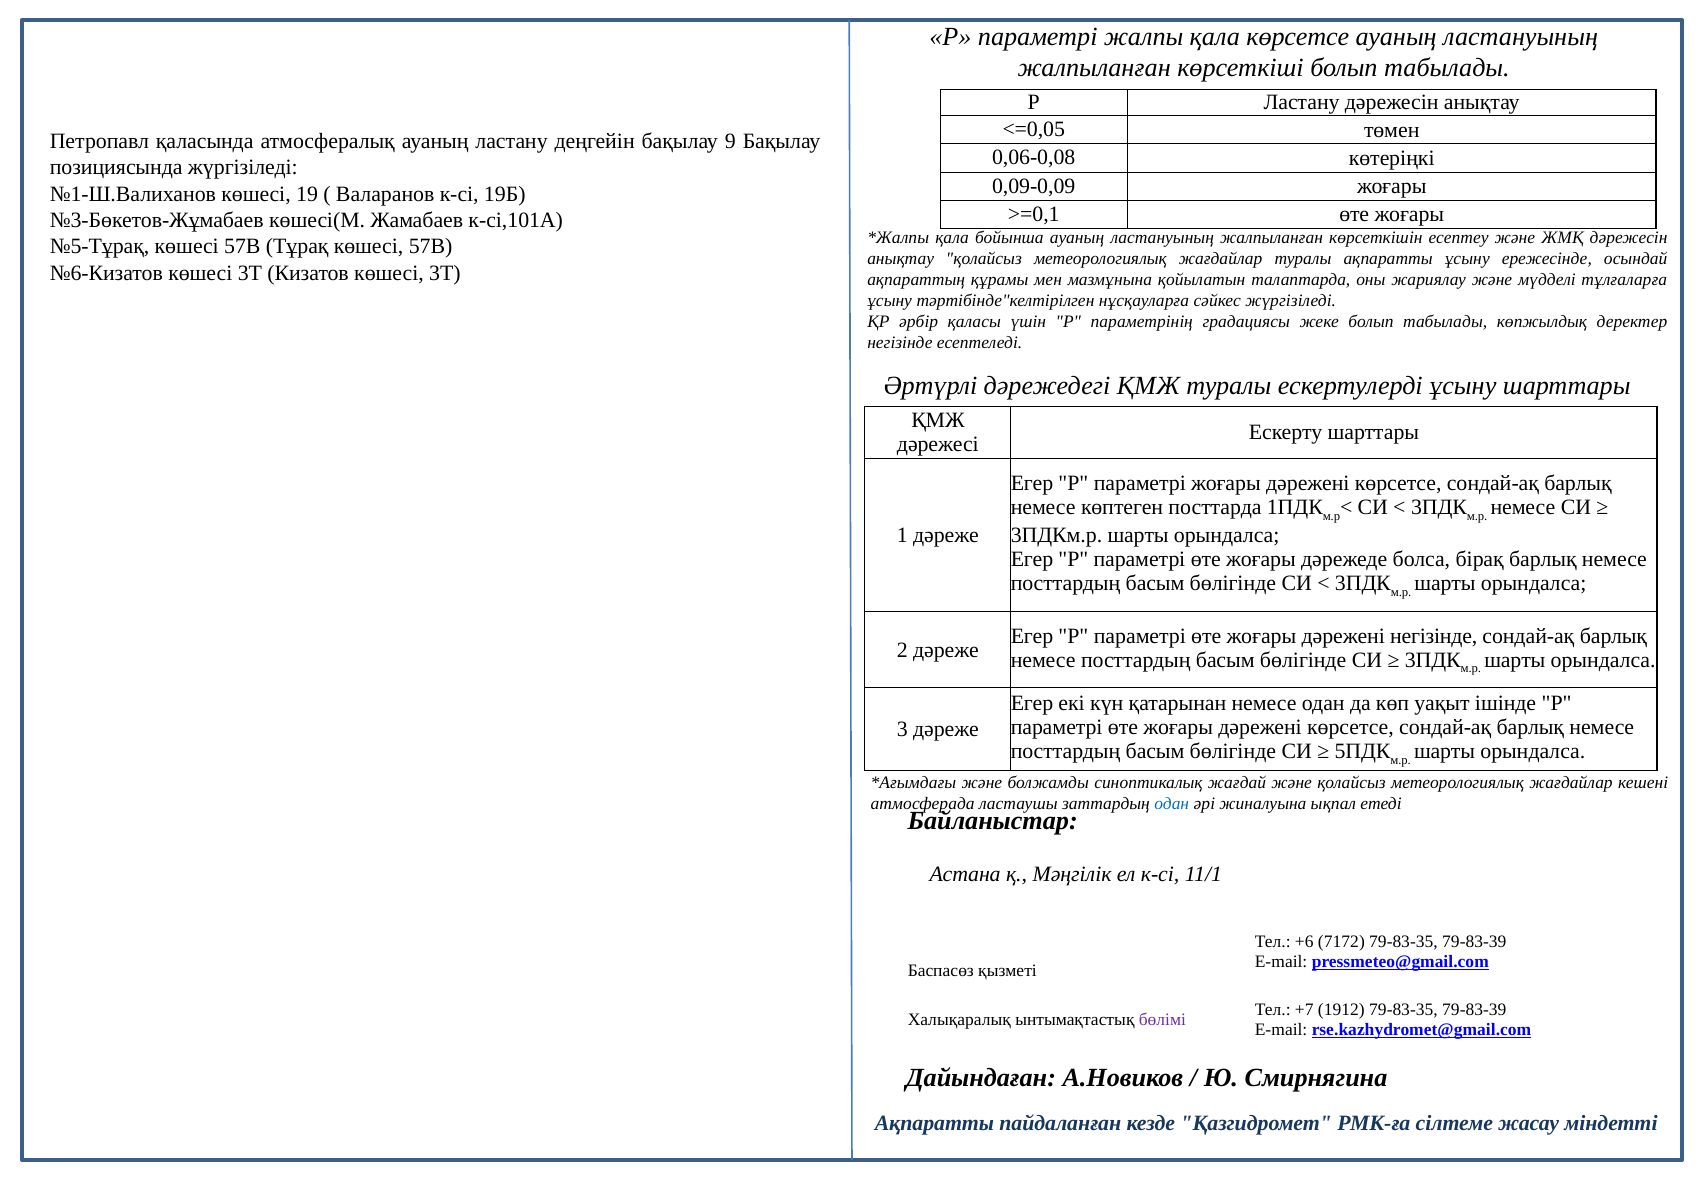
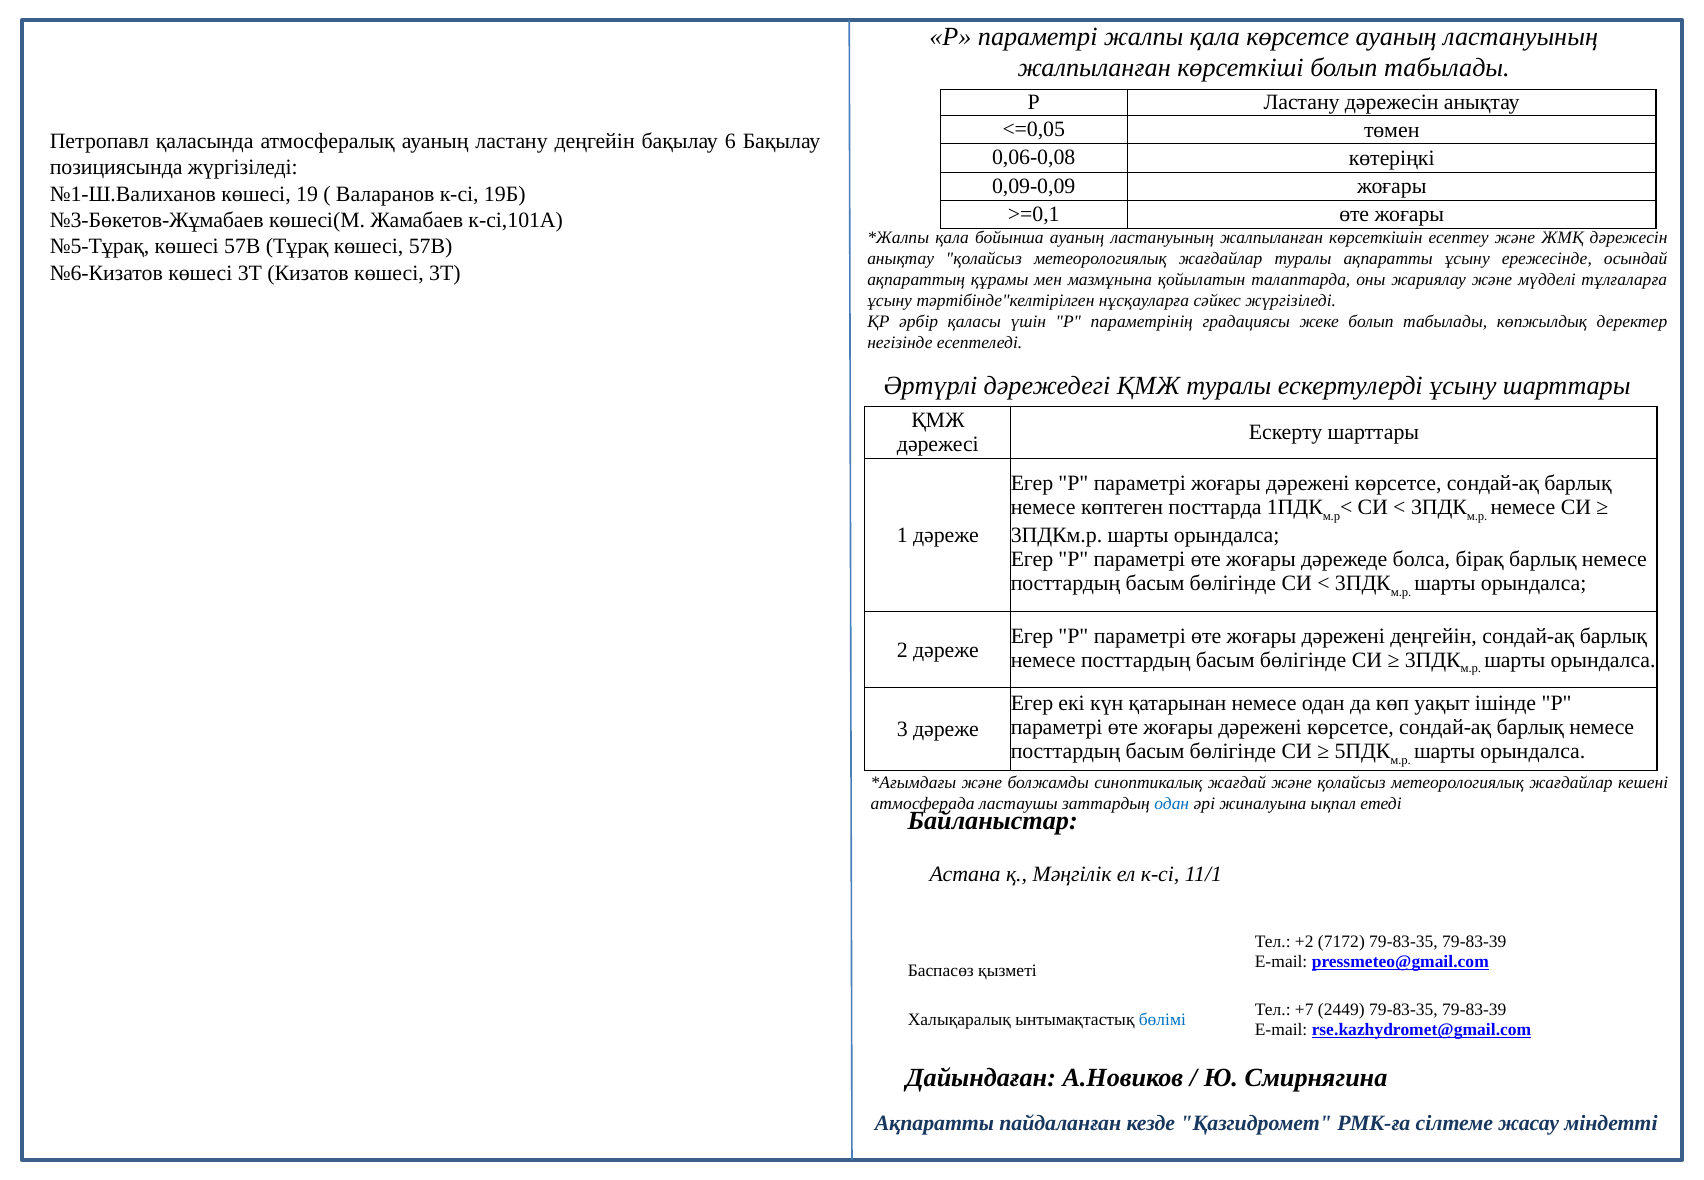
9: 9 -> 6 (730, 141)
дәрежені негізінде: негізінде -> деңгейін (1434, 636)
+6: +6 -> +2 (1304, 942)
1912: 1912 -> 2449 (1341, 1010)
бөлімі colour: purple -> blue (1162, 1020)
